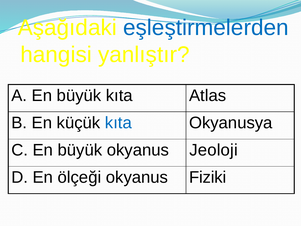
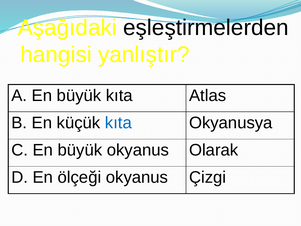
eşleştirmelerden colour: blue -> black (206, 28)
Jeoloji: Jeoloji -> Olarak (214, 150)
Fiziki: Fiziki -> Çizgi (208, 177)
